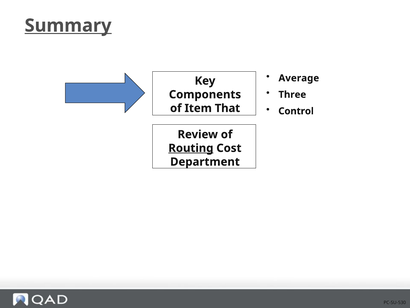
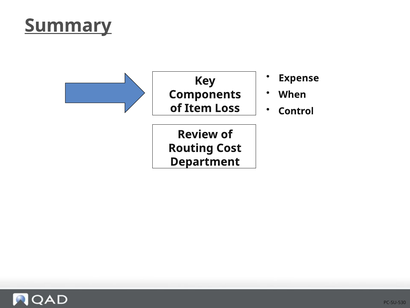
Average: Average -> Expense (299, 78)
Three: Three -> When (292, 94)
That: That -> Loss (227, 108)
Routing underline: present -> none (191, 148)
